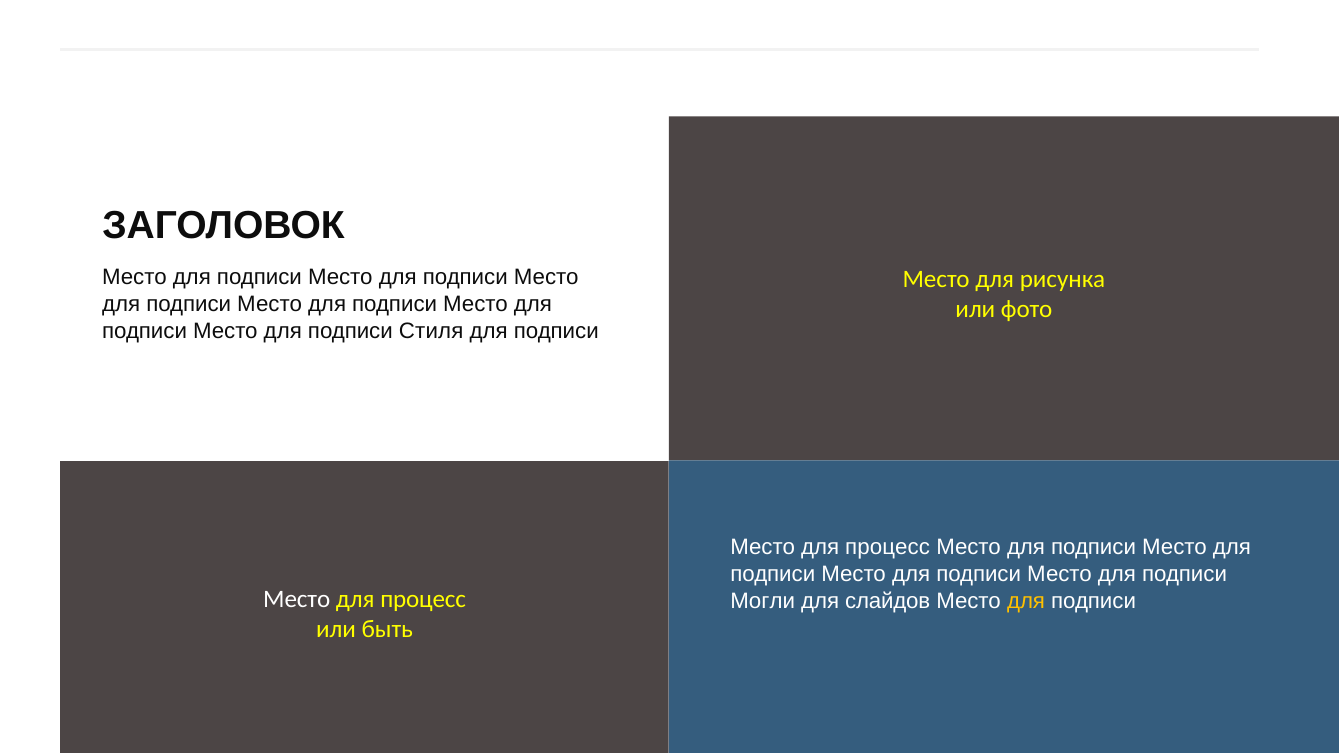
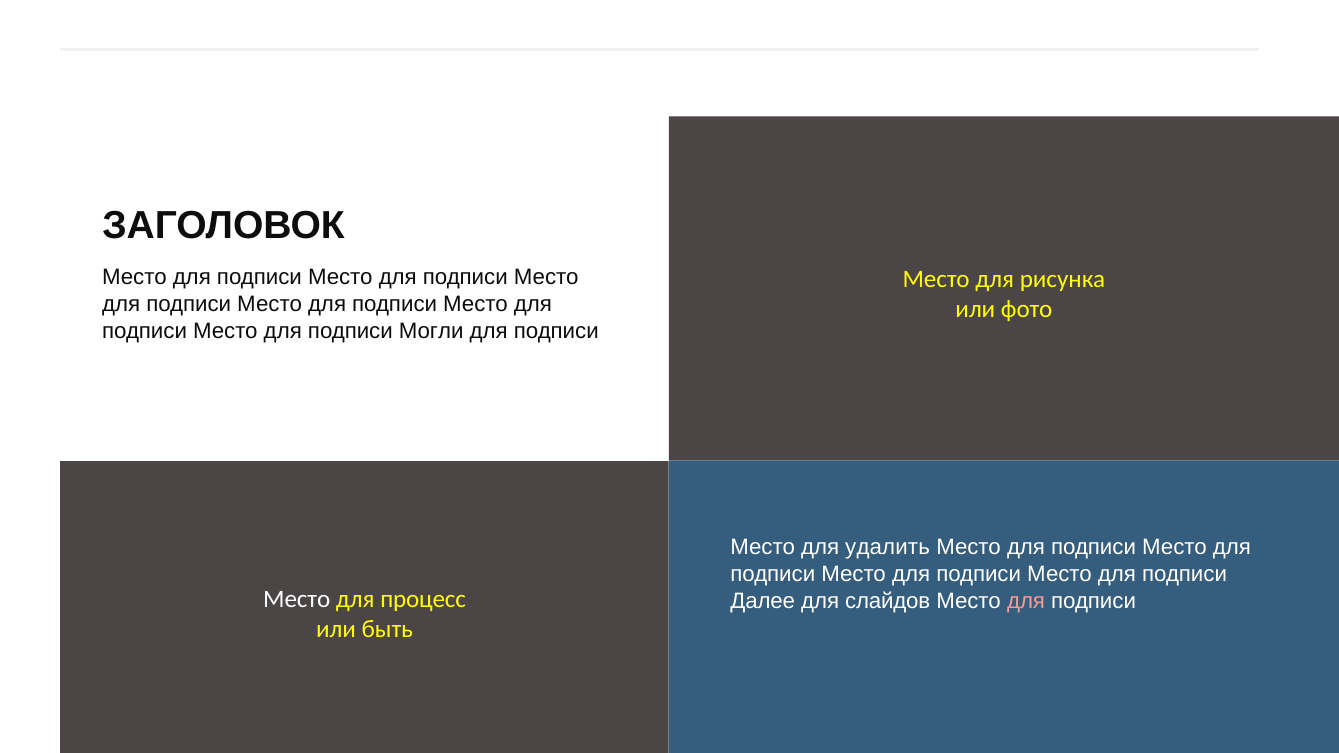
Стиля: Стиля -> Могли (431, 331)
процесс: процесс -> удалить (888, 547)
Могли: Могли -> Далее (763, 601)
для colour: yellow -> pink (1026, 601)
